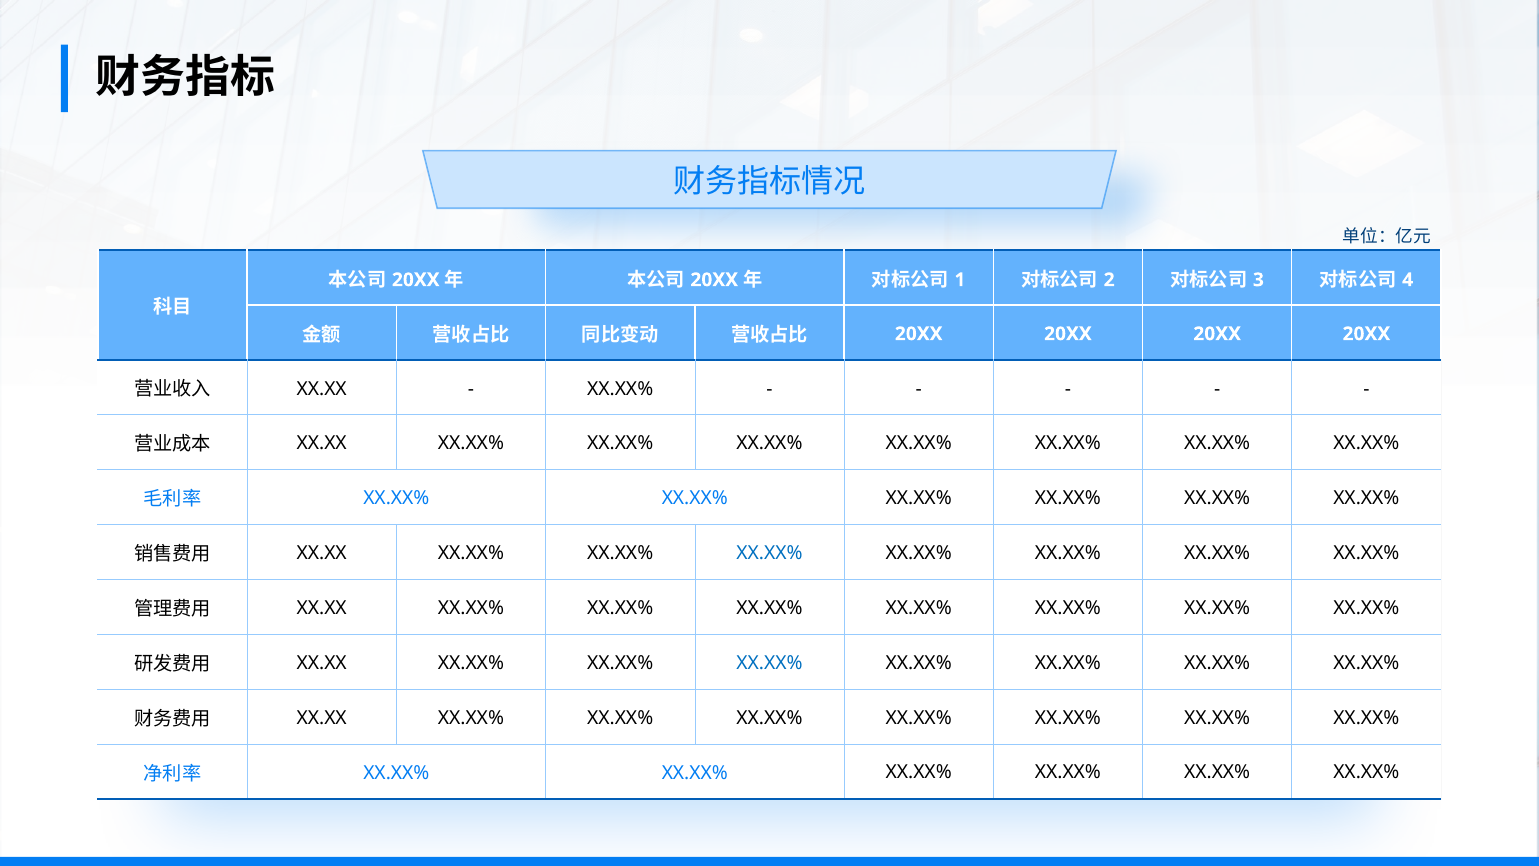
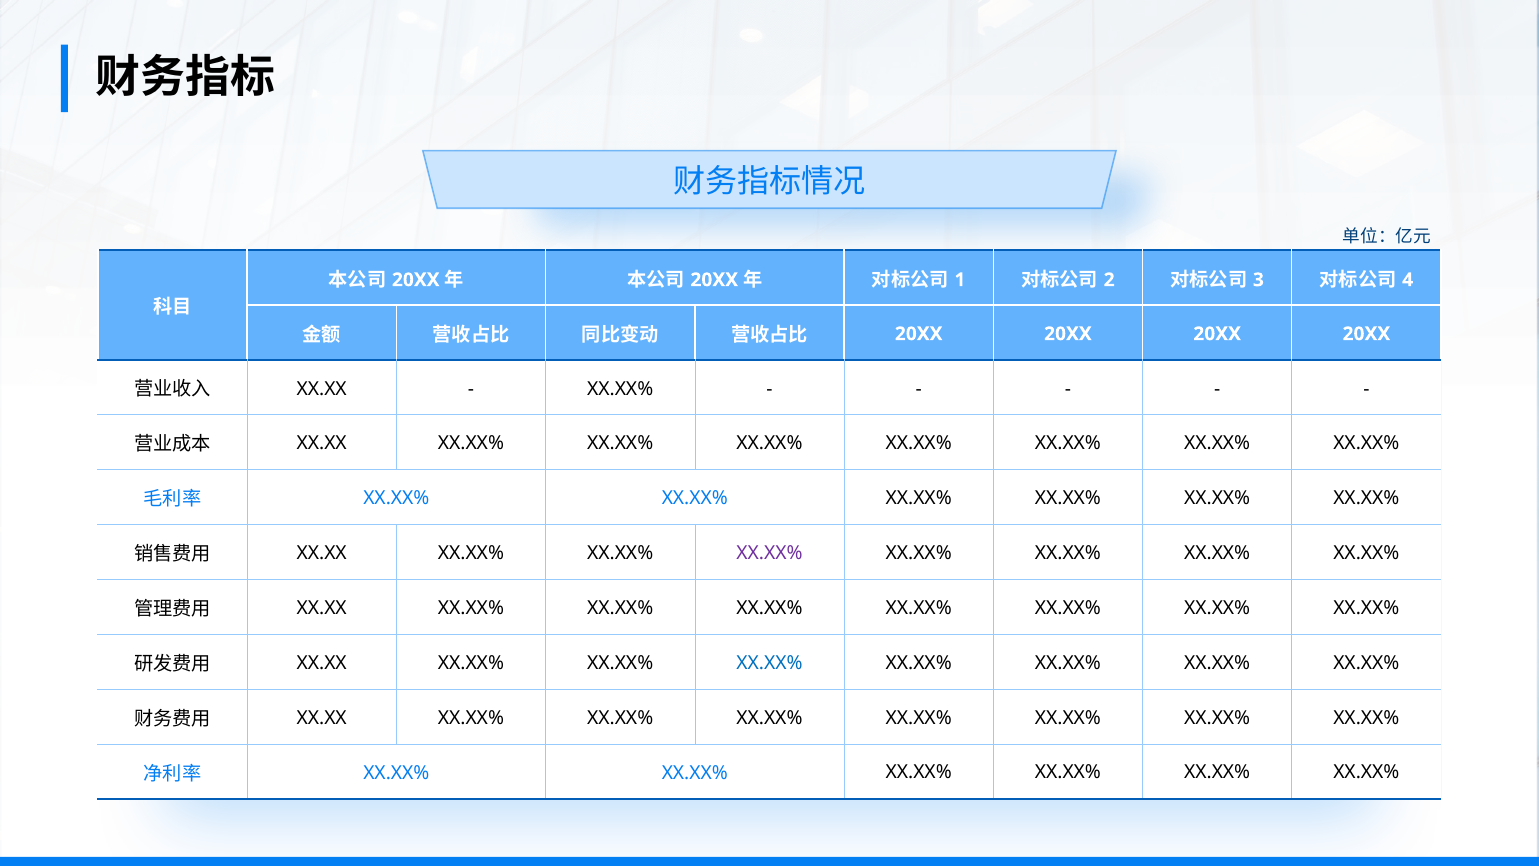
XX.XX% colour: blue -> purple (769, 553)
